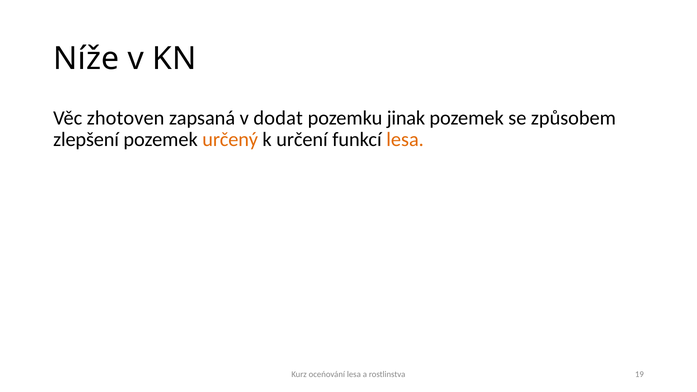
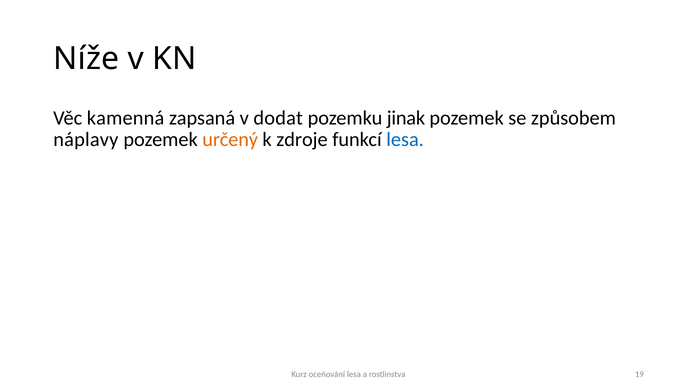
zhotoven: zhotoven -> kamenná (126, 118)
zlepšení: zlepšení -> náplavy (86, 140)
určení: určení -> zdroje (302, 140)
lesa colour: orange -> blue (405, 140)
